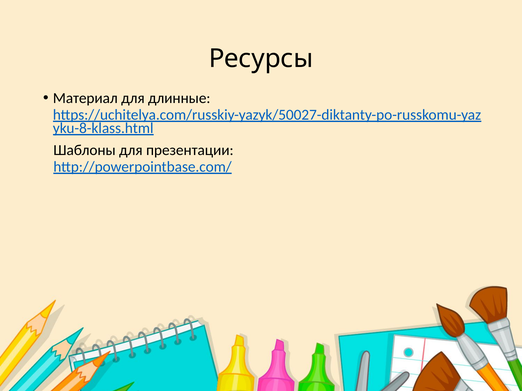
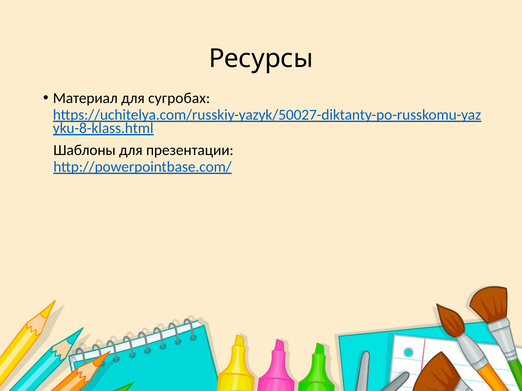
длинные: длинные -> сугробах (179, 98)
